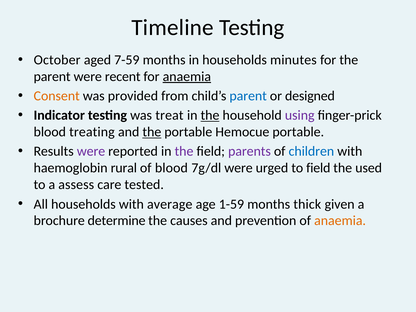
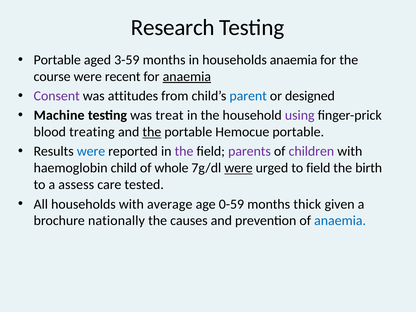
Timeline: Timeline -> Research (173, 28)
October: October -> Portable (57, 60)
7-59: 7-59 -> 3-59 (127, 60)
households minutes: minutes -> anaemia (294, 60)
parent: parent -> course (52, 77)
Consent colour: orange -> purple (57, 96)
provided: provided -> attitudes (133, 96)
Indicator: Indicator -> Machine (59, 115)
the underline: present -> none (210, 115)
were colour: purple -> blue (91, 151)
children colour: blue -> purple (311, 151)
rural: rural -> child (124, 168)
of blood: blood -> whole (172, 168)
were underline: none -> present (239, 168)
used: used -> birth (369, 168)
1-59: 1-59 -> 0-59 (231, 204)
determine: determine -> nationally (116, 221)
anaemia colour: orange -> blue (340, 221)
